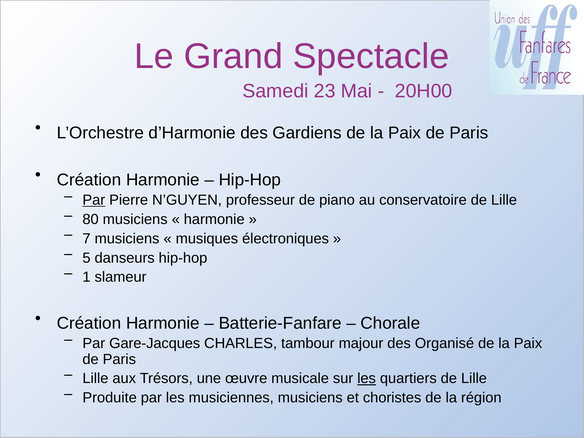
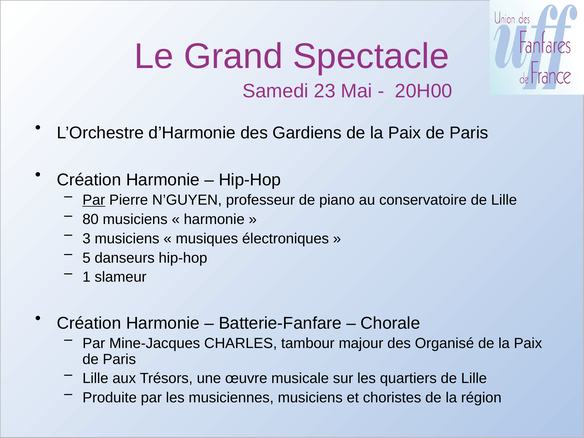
7: 7 -> 3 (87, 239)
Gare-Jacques: Gare-Jacques -> Mine-Jacques (155, 343)
les underline: present -> none (367, 379)
